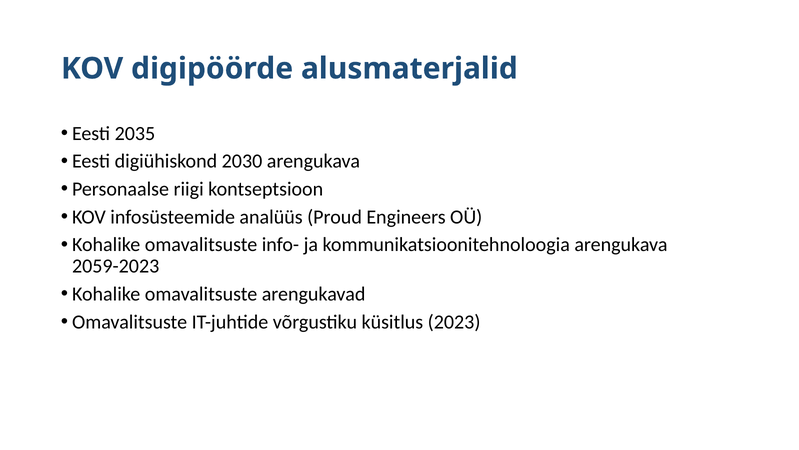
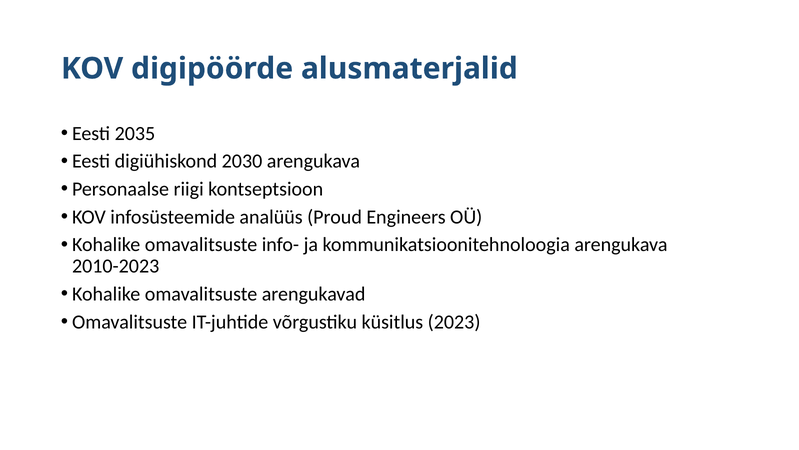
2059-2023: 2059-2023 -> 2010-2023 (116, 266)
